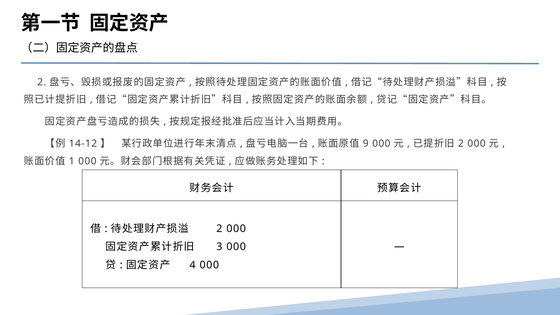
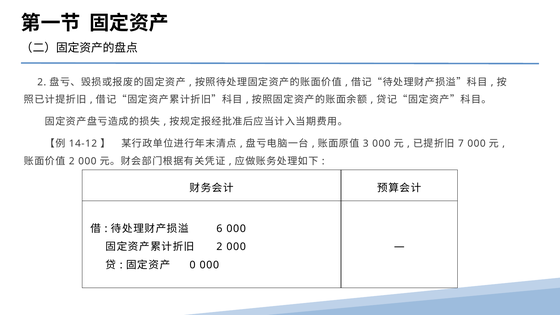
9: 9 -> 3 (366, 144)
2: 2 -> 7 (461, 144)
1: 1 -> 2 (72, 161)
2: 2 -> 6 (219, 229)
3: 3 -> 2 (219, 247)
4: 4 -> 0 (193, 265)
